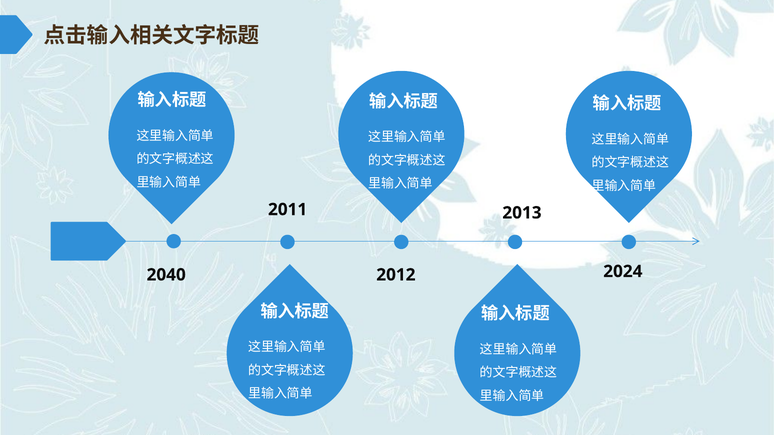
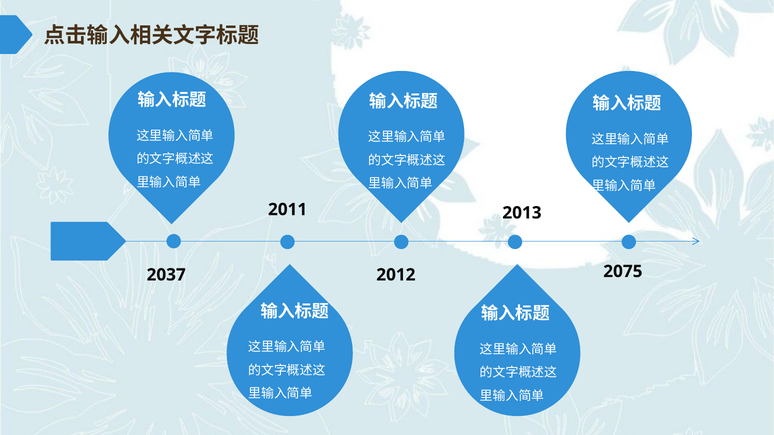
2040: 2040 -> 2037 (166, 275)
2024: 2024 -> 2075 (623, 272)
